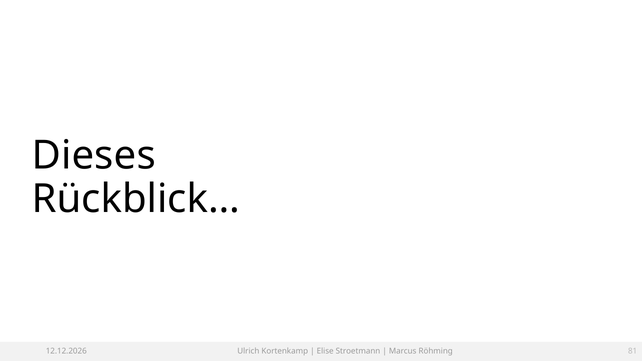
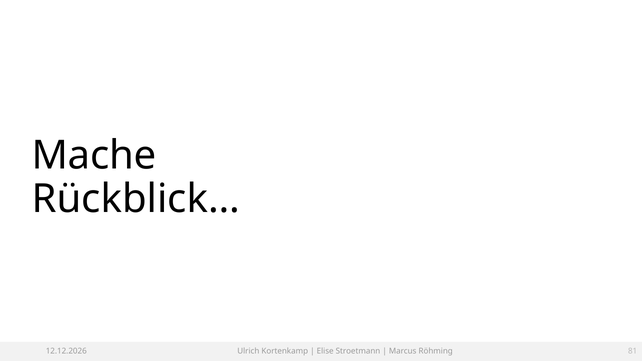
Dieses: Dieses -> Mache (94, 156)
